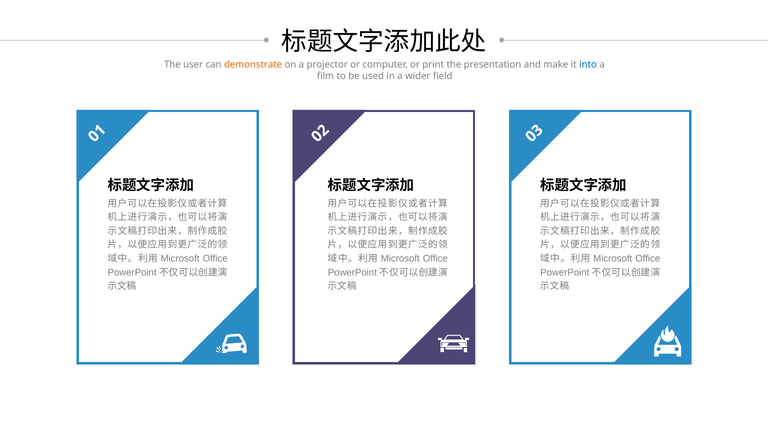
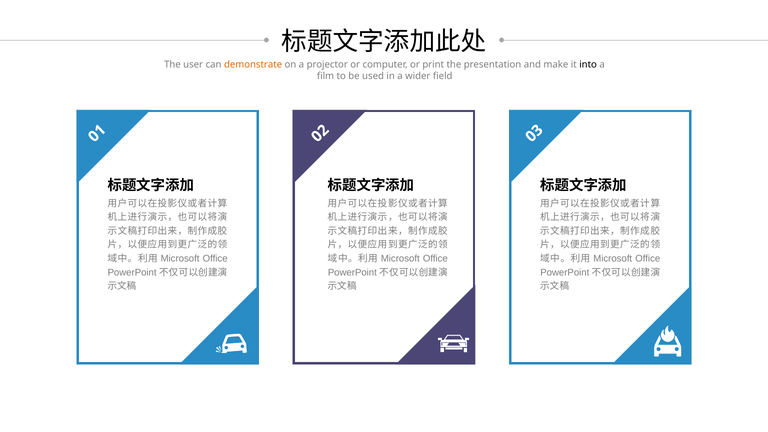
into colour: blue -> black (588, 64)
